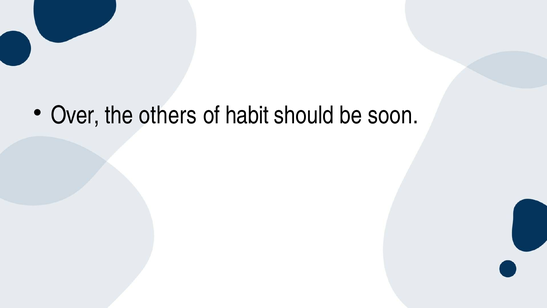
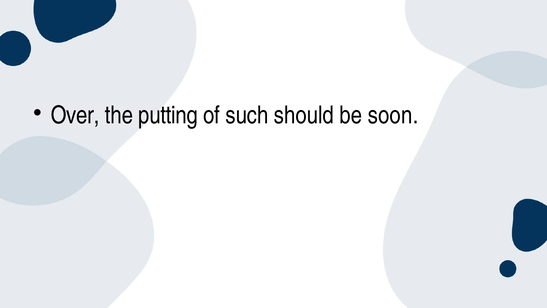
others: others -> putting (168, 115)
habit: habit -> such (247, 115)
